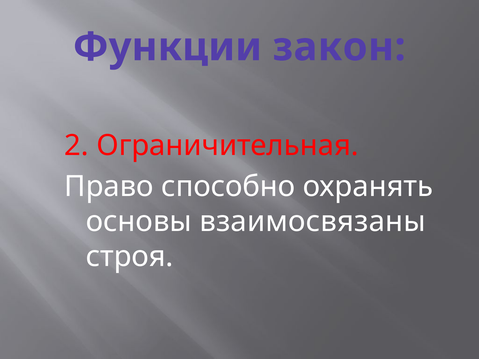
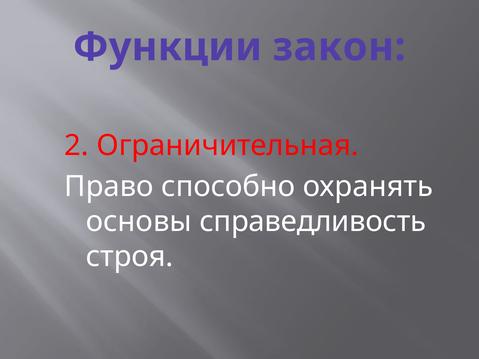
взаимосвязаны: взаимосвязаны -> справедливость (313, 222)
